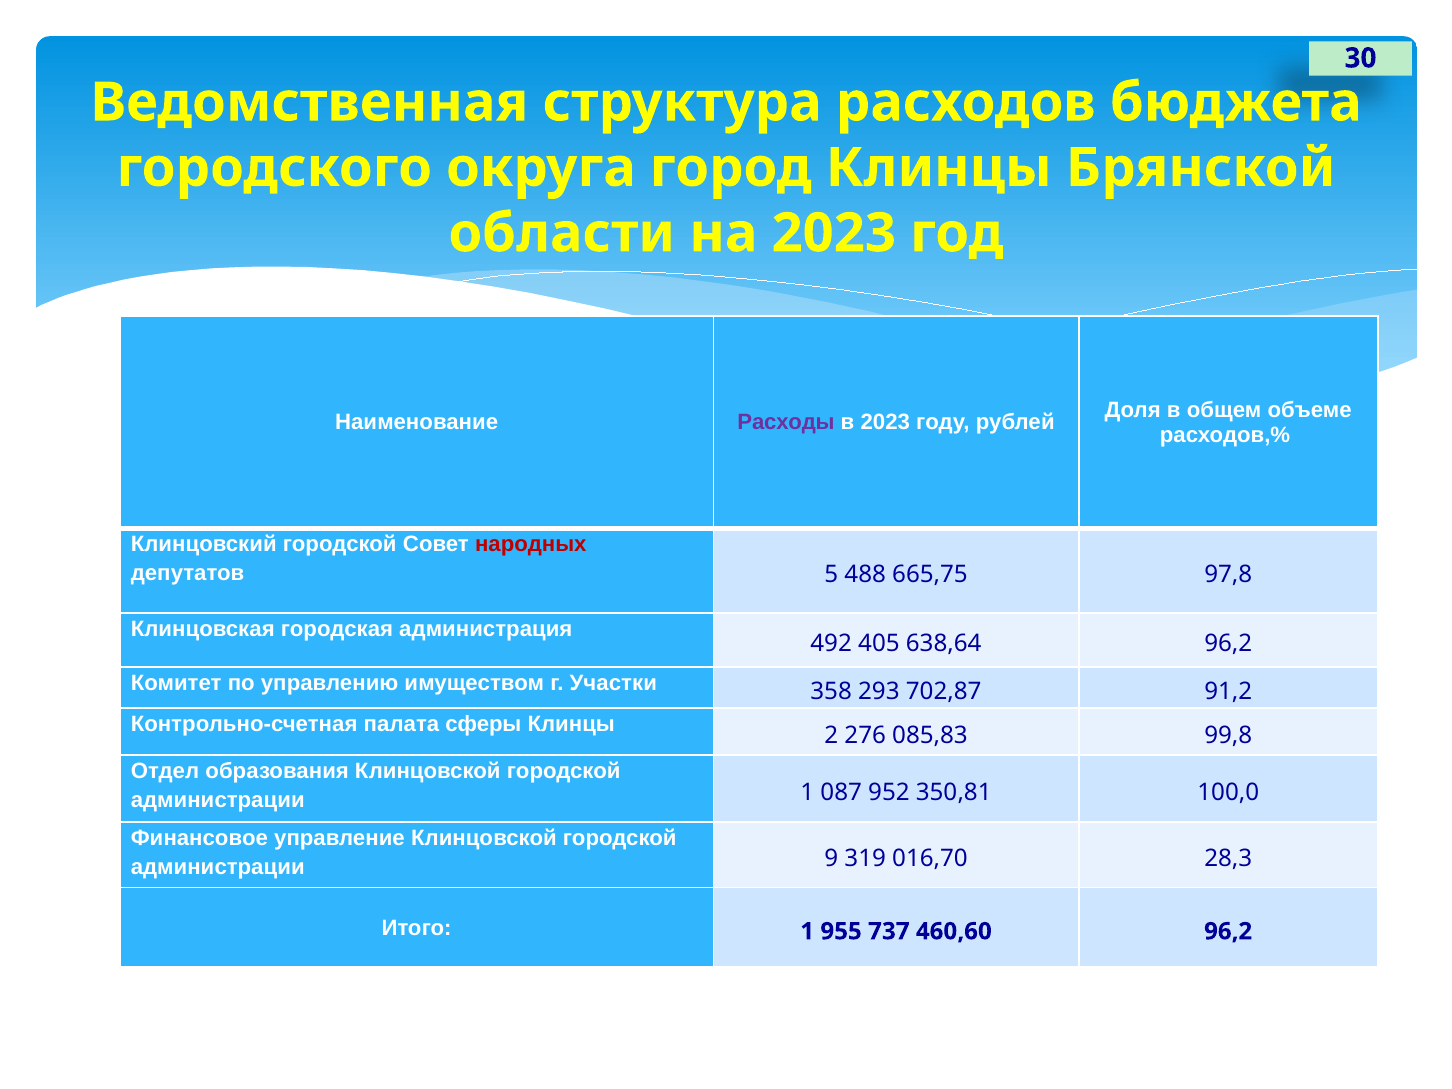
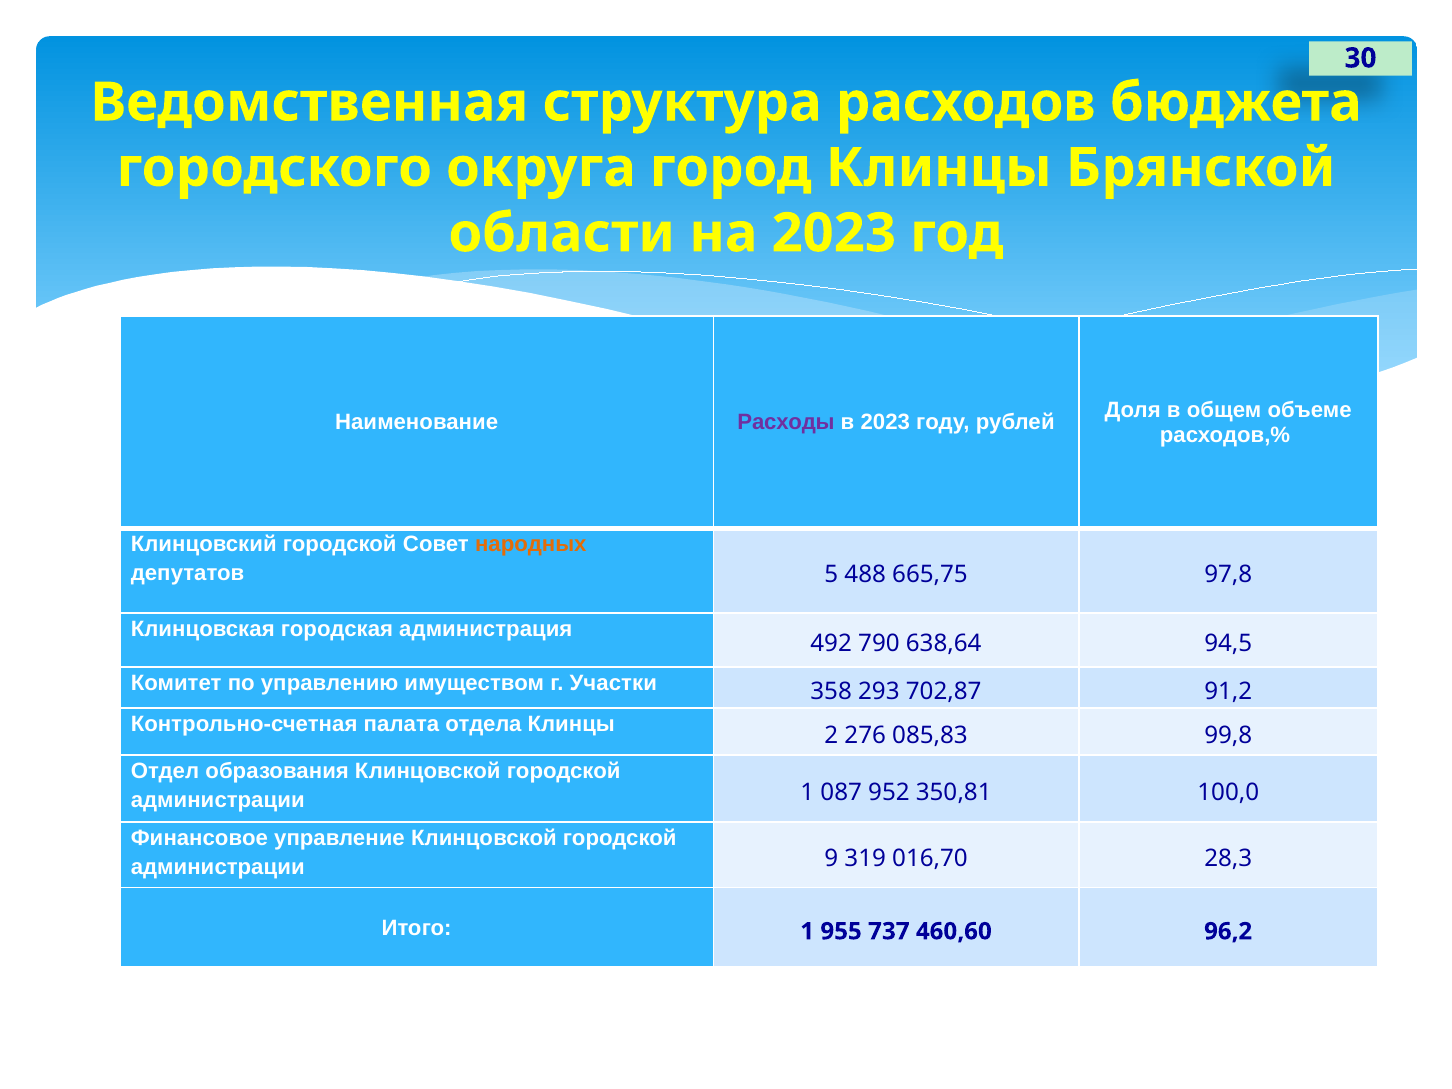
народных colour: red -> orange (531, 545)
405: 405 -> 790 (879, 644)
638,64 96,2: 96,2 -> 94,5 (1228, 644)
сферы: сферы -> отдела (483, 724)
